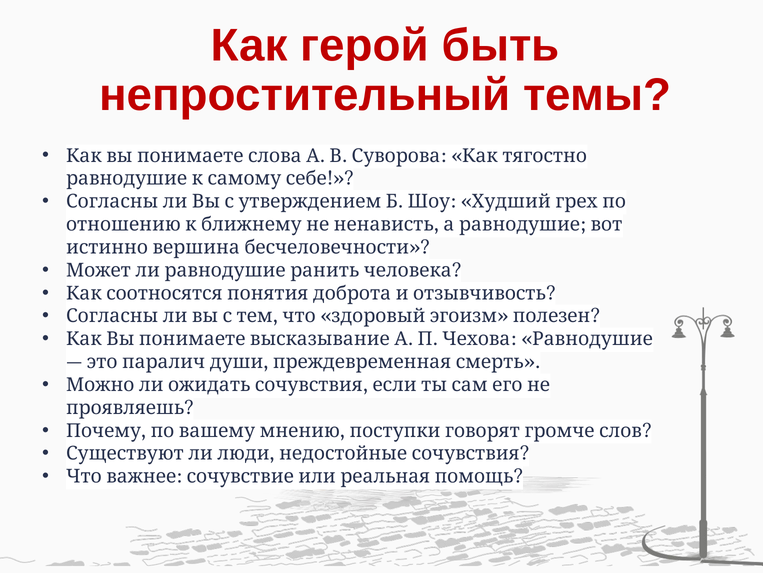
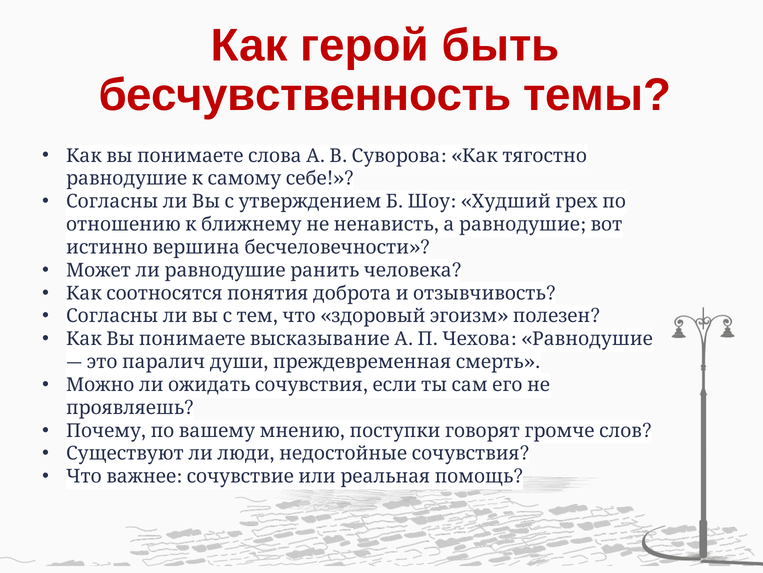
непростительный: непростительный -> бесчувственность (305, 95)
